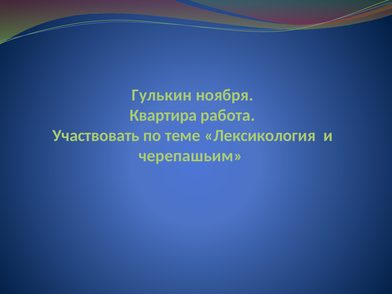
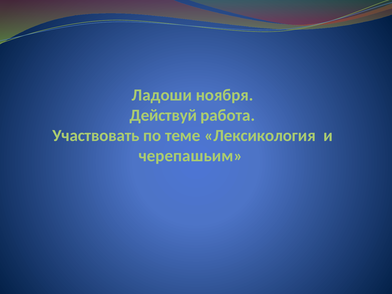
Гулькин: Гулькин -> Ладоши (162, 95)
Квартира: Квартира -> Действуй (163, 115)
